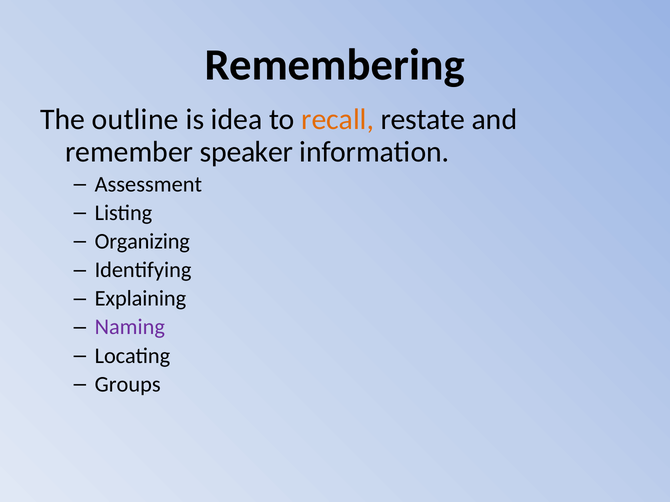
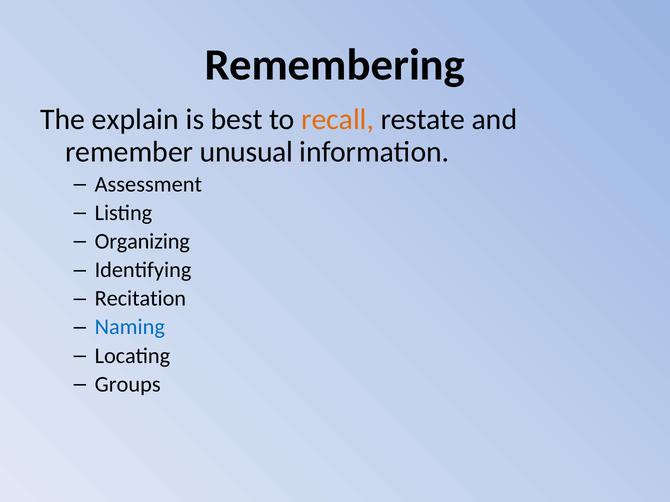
outline: outline -> explain (135, 120)
idea: idea -> best (237, 120)
speaker: speaker -> unusual (246, 152)
Explaining: Explaining -> Recitation (140, 299)
Naming colour: purple -> blue (130, 327)
